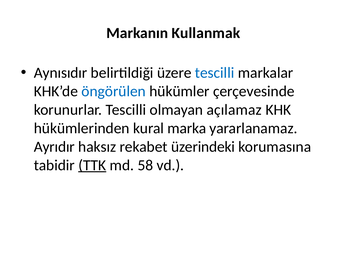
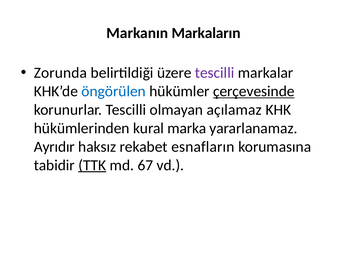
Kullanmak: Kullanmak -> Markaların (206, 33)
Aynısıdır: Aynısıdır -> Zorunda (60, 73)
tescilli colour: blue -> purple (215, 73)
çerçevesinde underline: none -> present (254, 91)
üzerindeki: üzerindeki -> esnafların (203, 147)
58: 58 -> 67 (145, 165)
